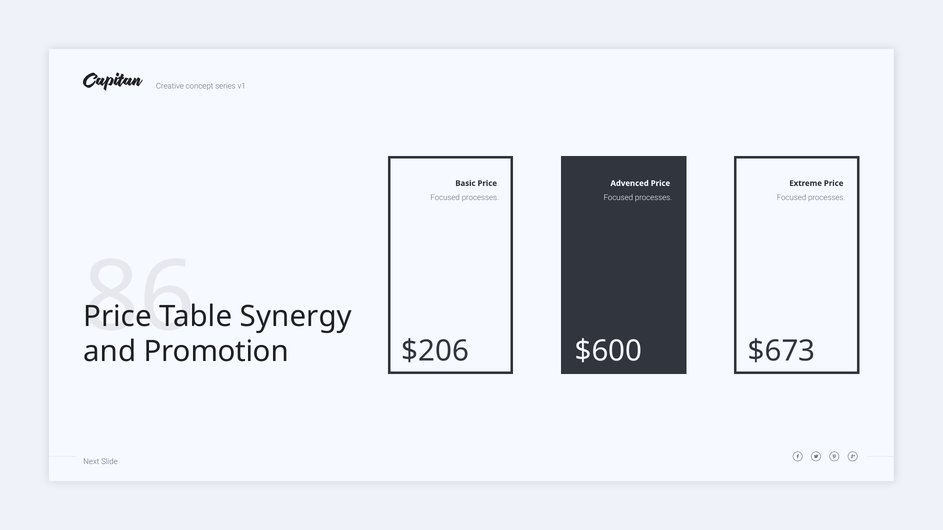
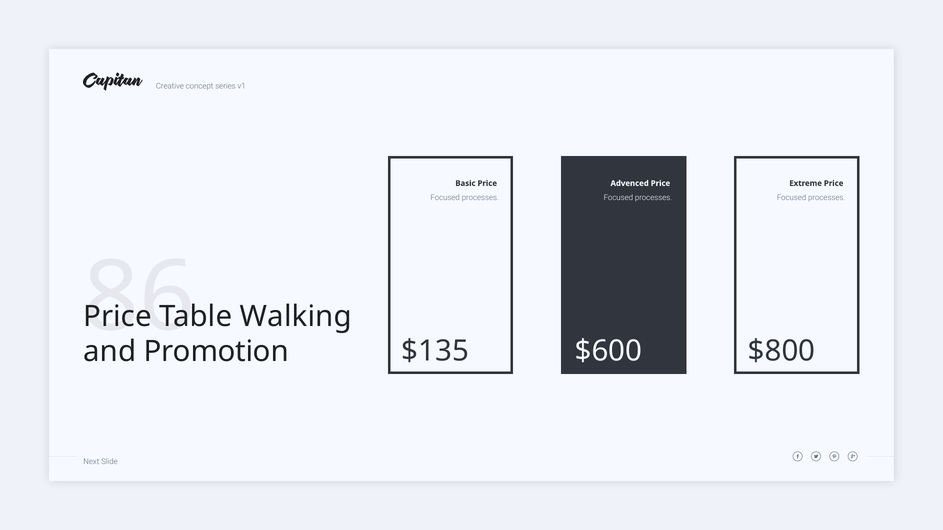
Synergy: Synergy -> Walking (296, 317)
$206: $206 -> $135 (435, 351)
$673: $673 -> $800 (782, 351)
